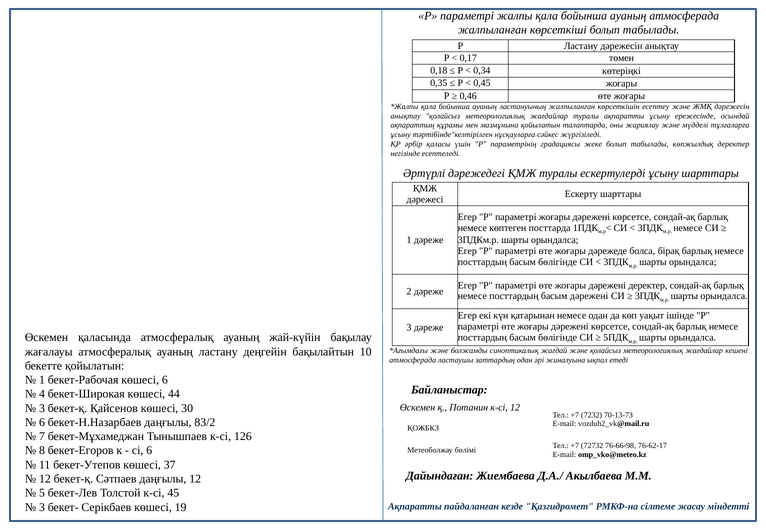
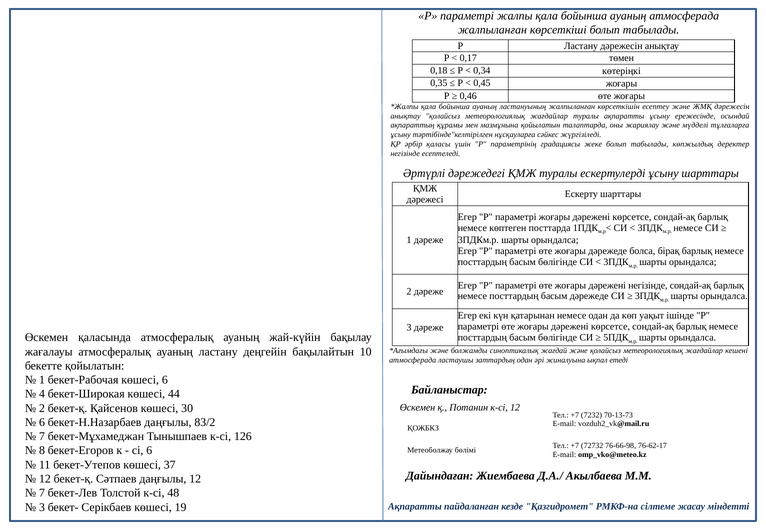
дәрежені деректер: деректер -> негізінде (648, 286)
басым дәрежені: дәрежені -> дәрежеде (589, 296)
3: 3 -> 2 (42, 408)
5: 5 -> 7 (42, 493)
45: 45 -> 48 (173, 493)
